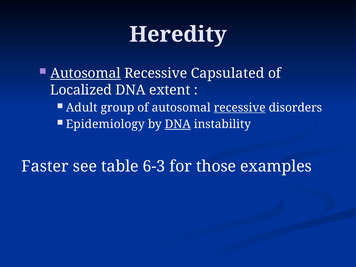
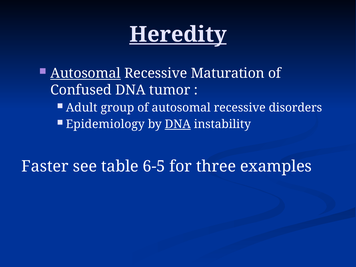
Heredity underline: none -> present (178, 34)
Capsulated: Capsulated -> Maturation (228, 73)
Localized: Localized -> Confused (81, 90)
extent: extent -> tumor (170, 90)
recessive underline: present -> none (240, 108)
6-3: 6-3 -> 6-5 (154, 166)
those: those -> three (216, 166)
